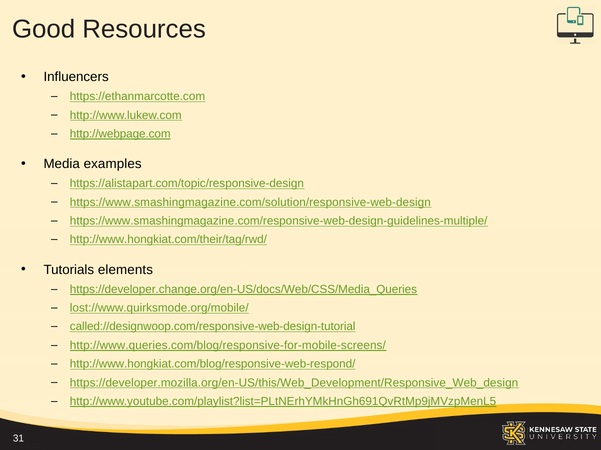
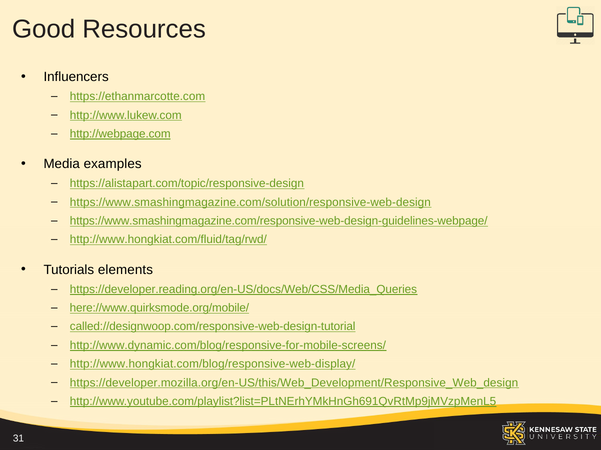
https://www.smashingmagazine.com/responsive-web-design-guidelines-multiple/: https://www.smashingmagazine.com/responsive-web-design-guidelines-multiple/ -> https://www.smashingmagazine.com/responsive-web-design-guidelines-webpage/ (279, 221)
http://www.hongkiat.com/their/tag/rwd/: http://www.hongkiat.com/their/tag/rwd/ -> http://www.hongkiat.com/fluid/tag/rwd/ (168, 240)
https://developer.change.org/en-US/docs/Web/CSS/Media_Queries: https://developer.change.org/en-US/docs/Web/CSS/Media_Queries -> https://developer.reading.org/en-US/docs/Web/CSS/Media_Queries (243, 290)
lost://www.quirksmode.org/mobile/: lost://www.quirksmode.org/mobile/ -> here://www.quirksmode.org/mobile/ (159, 308)
http://www.queries.com/blog/responsive-for-mobile-screens/: http://www.queries.com/blog/responsive-for-mobile-screens/ -> http://www.dynamic.com/blog/responsive-for-mobile-screens/ (228, 346)
http://www.hongkiat.com/blog/responsive-web-respond/: http://www.hongkiat.com/blog/responsive-web-respond/ -> http://www.hongkiat.com/blog/responsive-web-display/ (213, 365)
